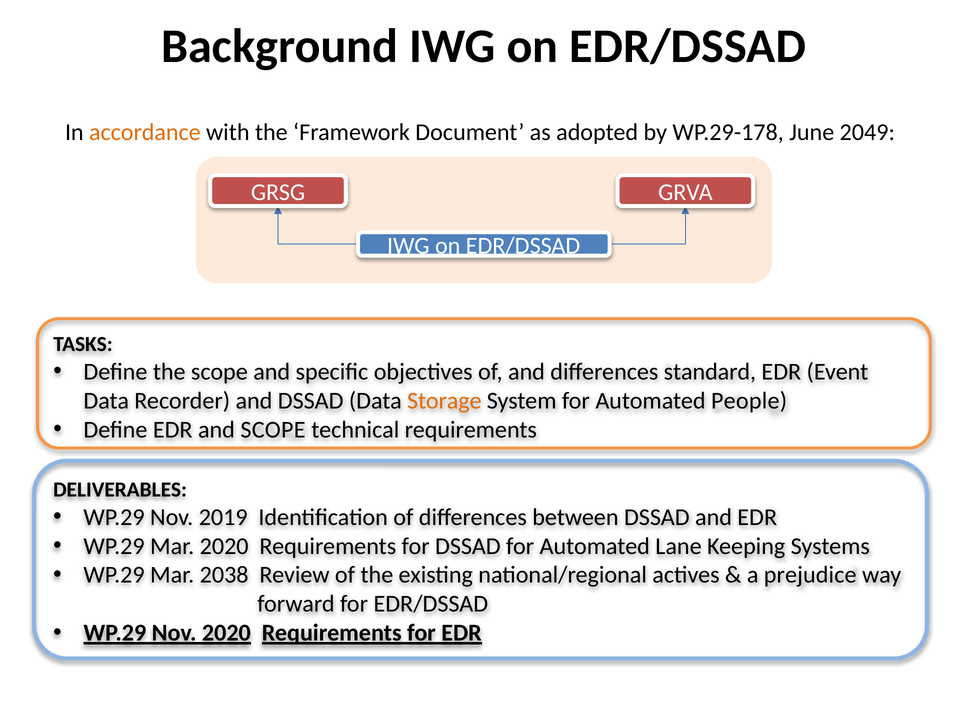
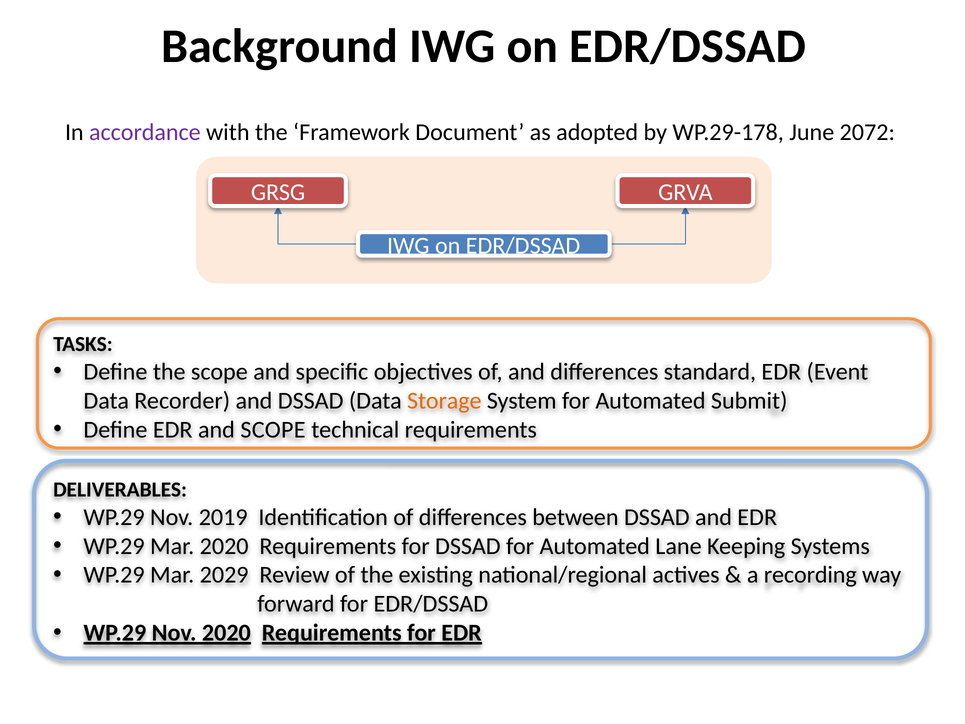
accordance colour: orange -> purple (145, 132)
2049: 2049 -> 2072 (867, 132)
People: People -> Submit (749, 400)
2038: 2038 -> 2029 (224, 575)
prejudice: prejudice -> recording (810, 575)
